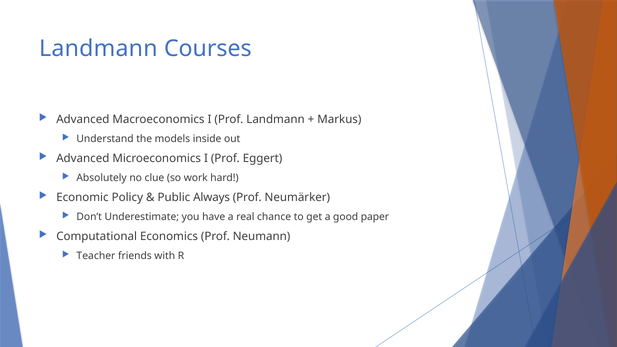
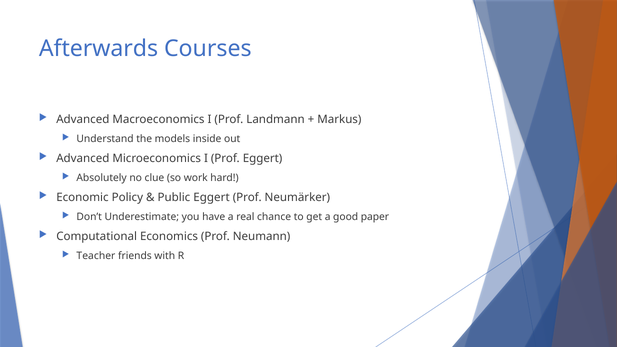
Landmann: Landmann -> Afterwards (98, 49)
Public Always: Always -> Eggert (211, 198)
